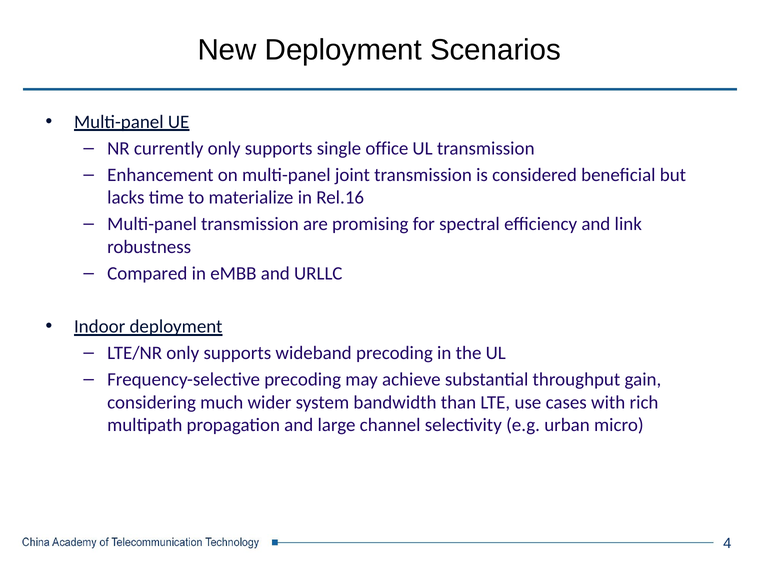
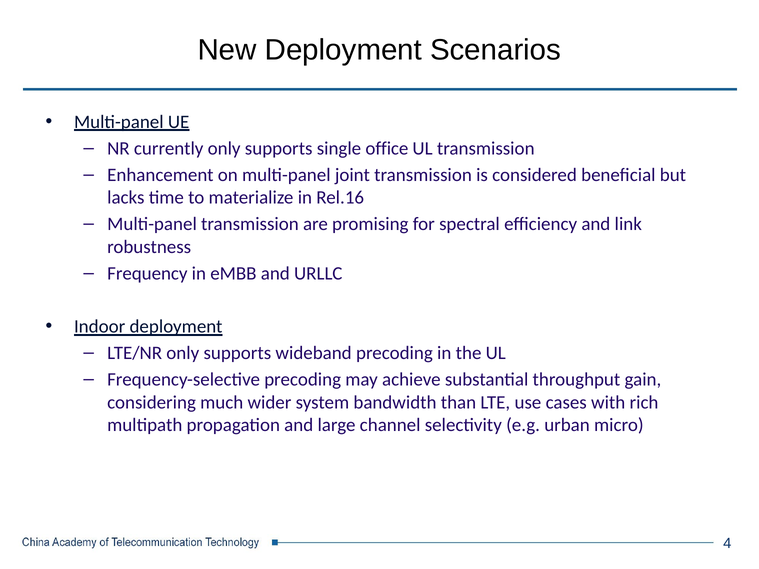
Compared: Compared -> Frequency (147, 274)
